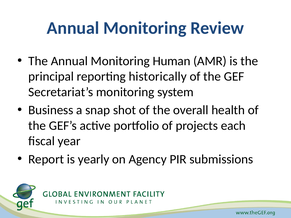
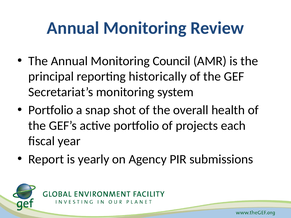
Human: Human -> Council (172, 61)
Business: Business -> Portfolio (51, 110)
